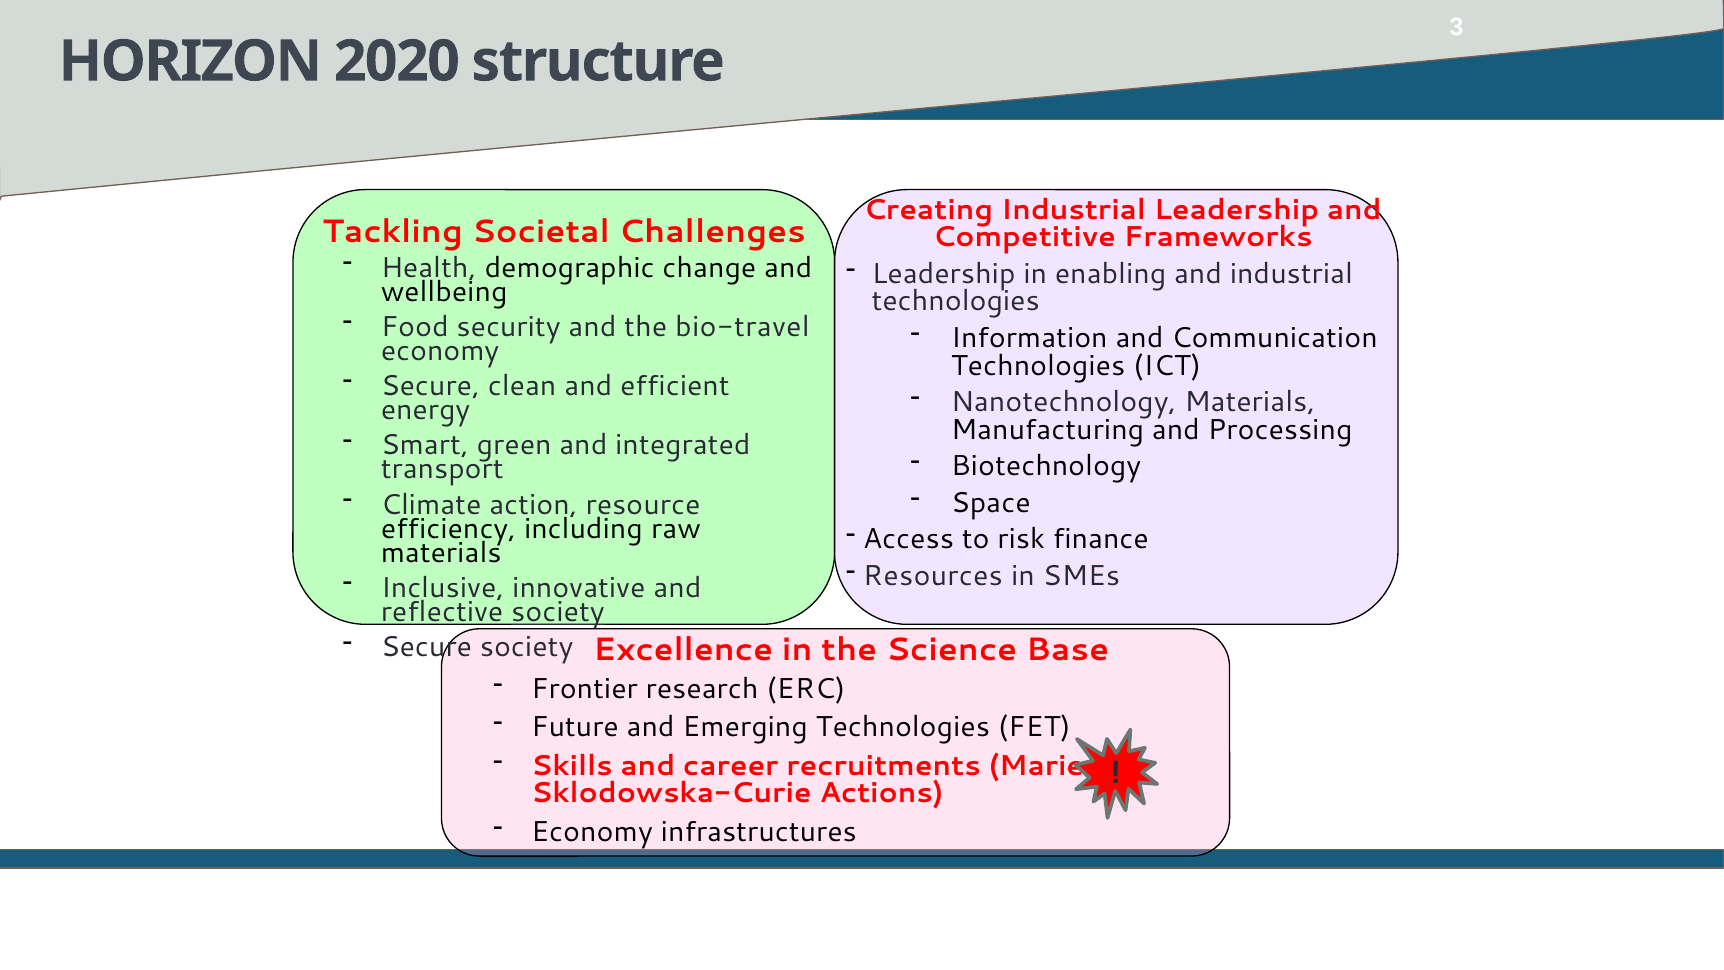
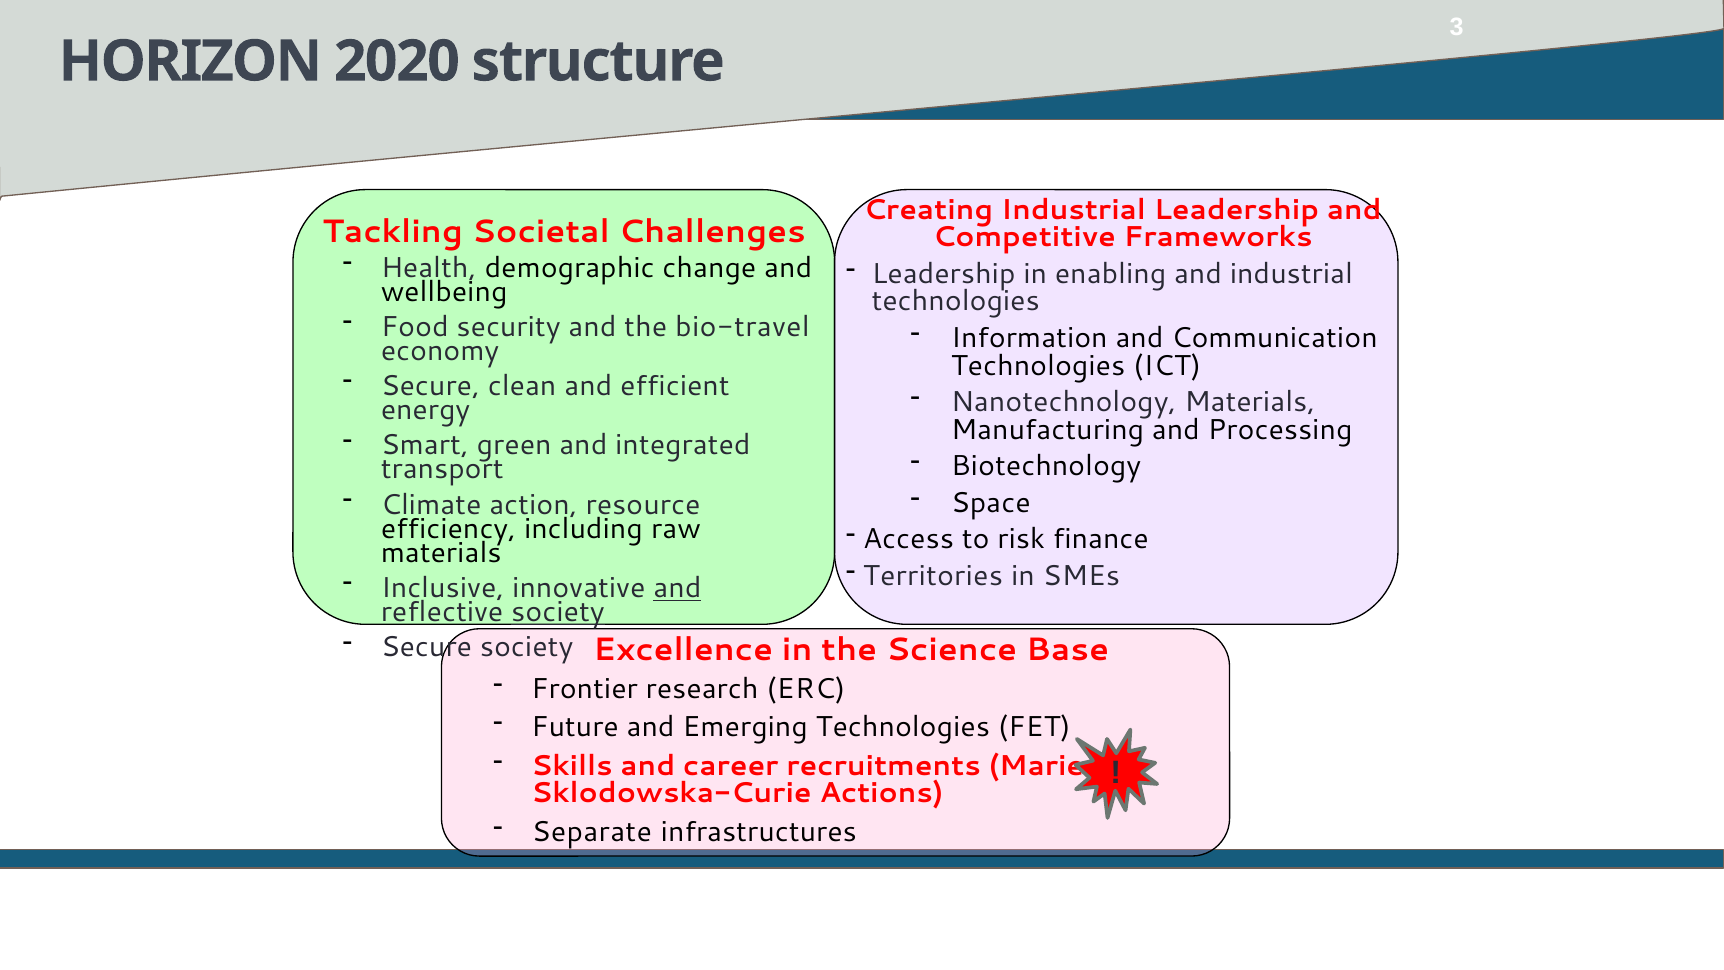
Resources: Resources -> Territories (933, 576)
and underline: none -> present (677, 588)
Economy: Economy -> Separate (592, 832)
